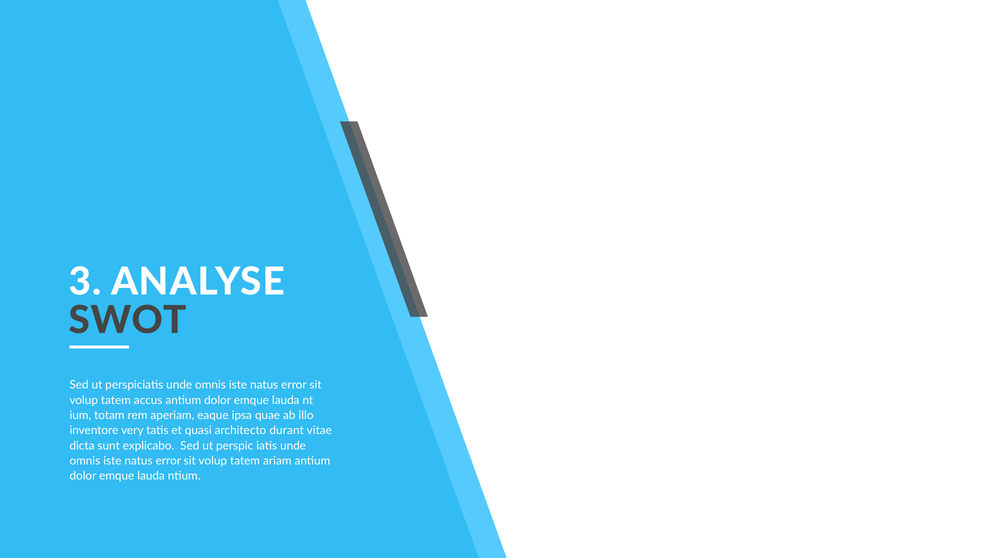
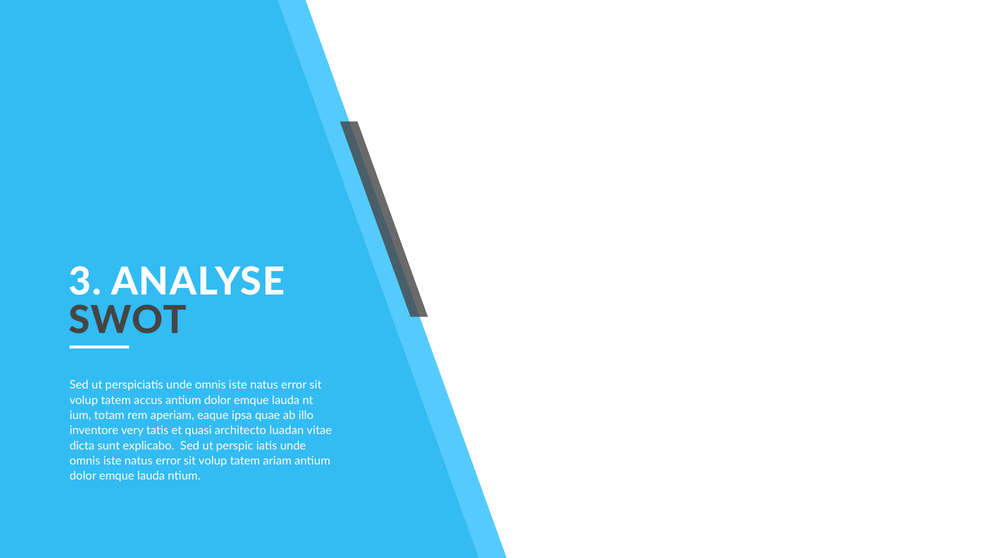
durant: durant -> luadan (287, 431)
